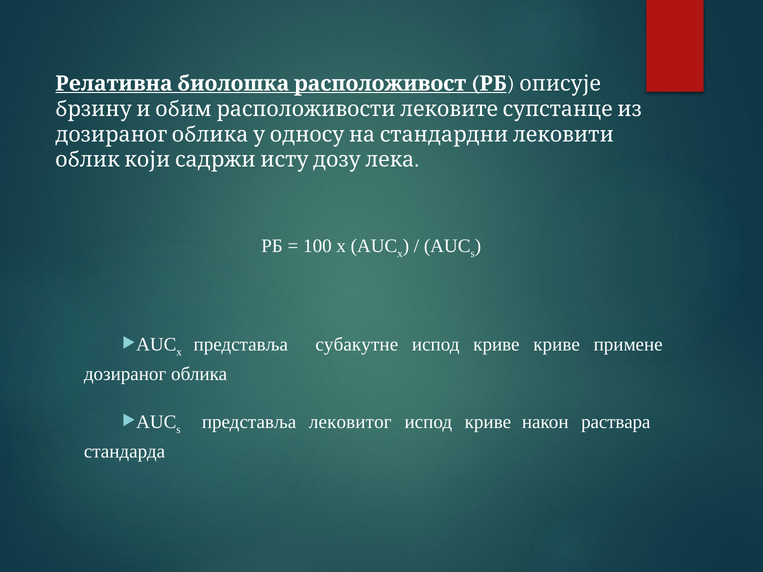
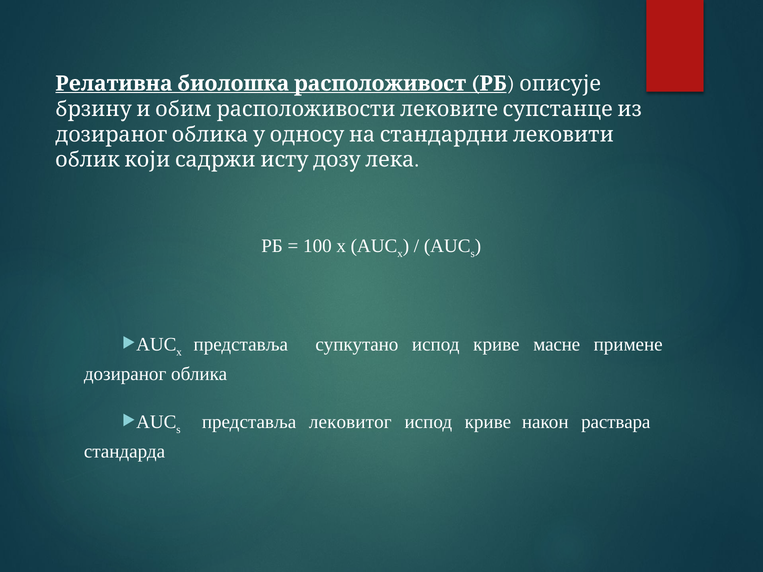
субакутне: субакутне -> супкутано (357, 345)
криве криве: криве -> масне (557, 345)
